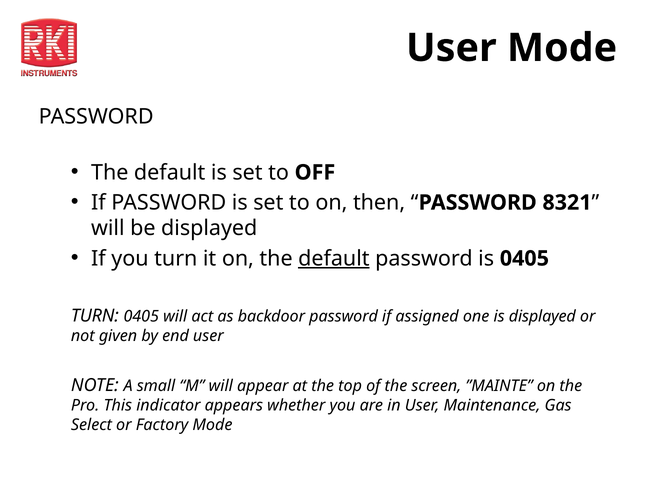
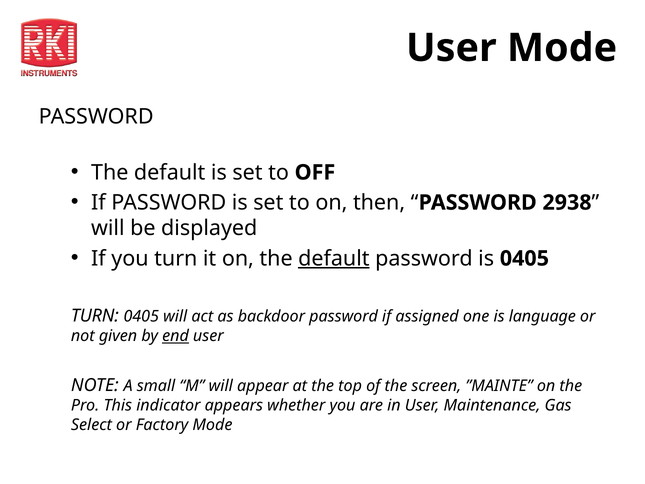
8321: 8321 -> 2938 (567, 202)
is displayed: displayed -> language (542, 316)
end underline: none -> present (176, 336)
